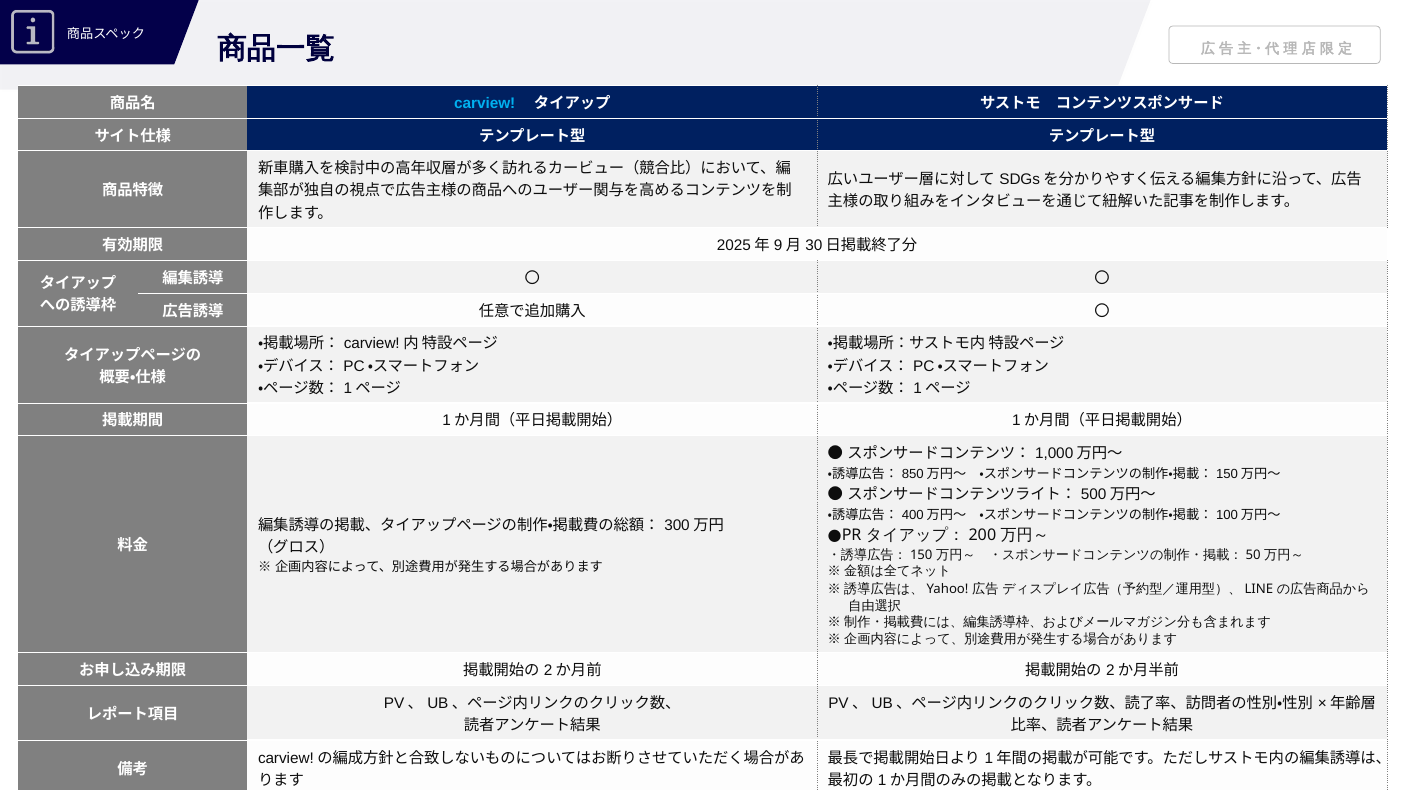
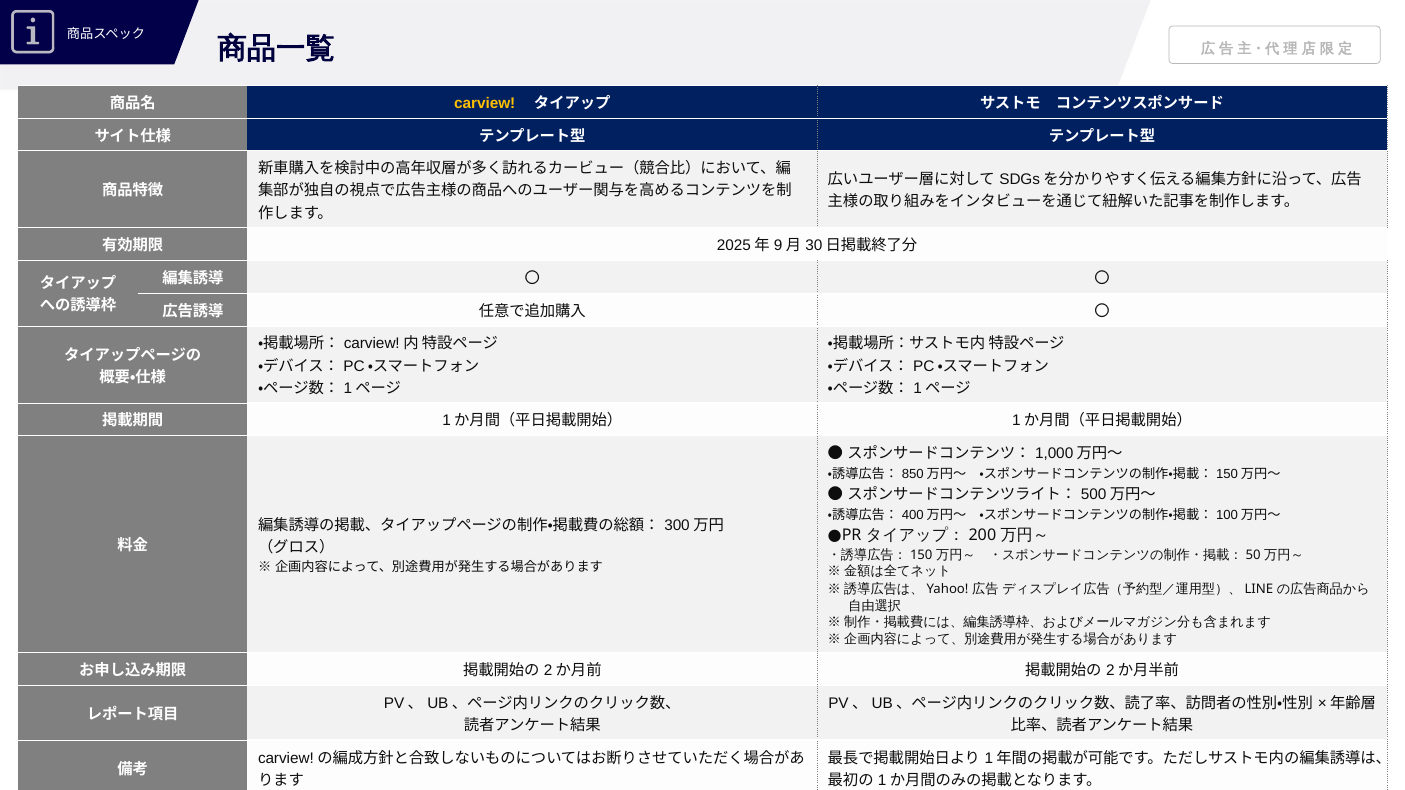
carview colour: light blue -> yellow (485, 103)
